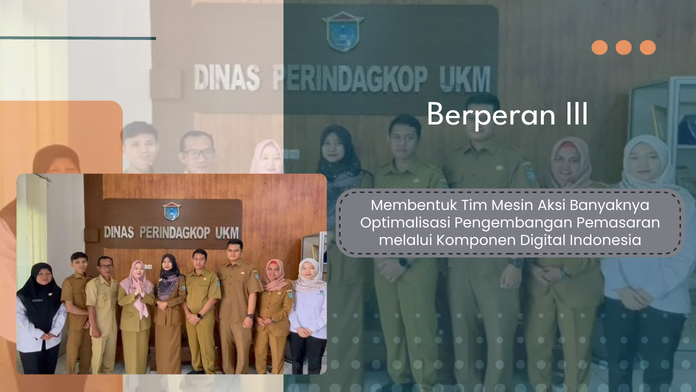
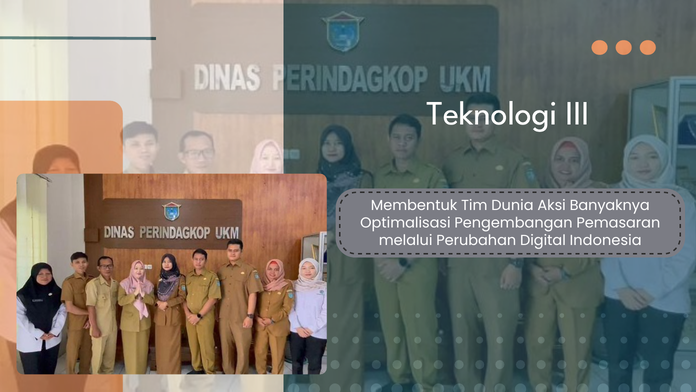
Berperan: Berperan -> Teknologi (492, 113)
Mesin: Mesin -> Dunia (512, 205)
Komponen: Komponen -> Perubahan (476, 240)
